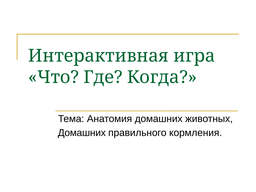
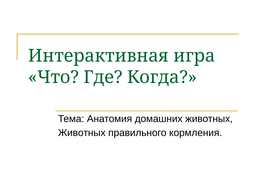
Домашних: Домашних -> Животных (82, 133)
